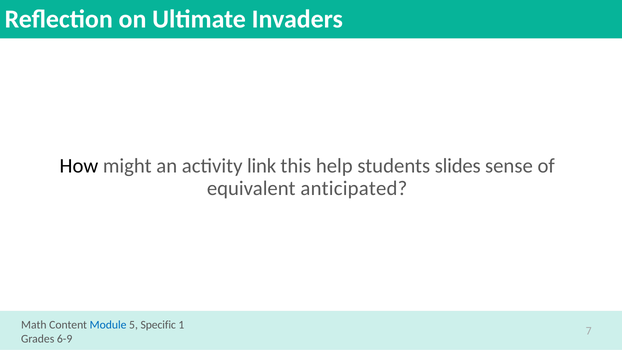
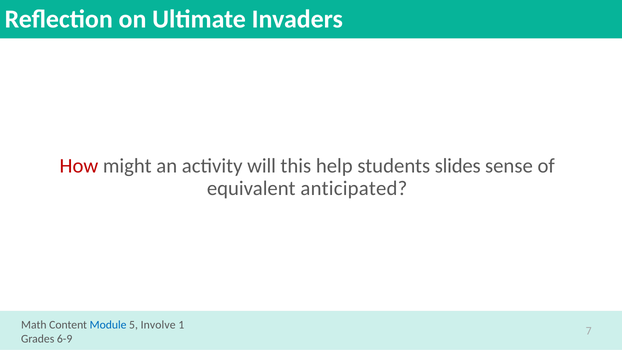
How colour: black -> red (79, 166)
link: link -> will (262, 166)
Specific: Specific -> Involve (158, 325)
